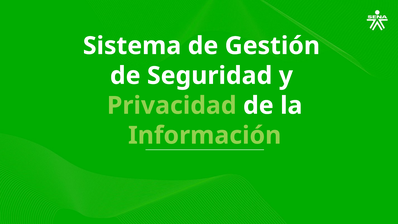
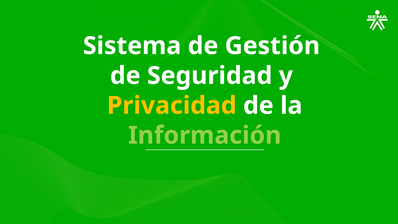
Privacidad colour: light green -> yellow (172, 106)
